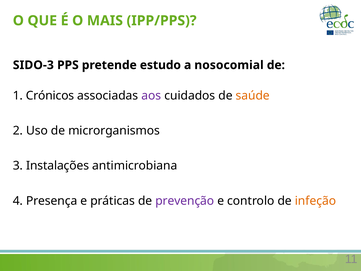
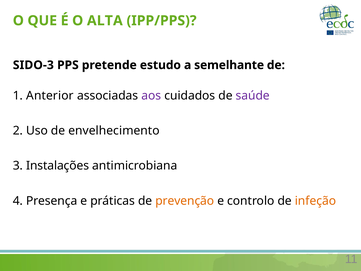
MAIS: MAIS -> ALTA (105, 21)
nosocomial: nosocomial -> semelhante (229, 65)
Crónicos: Crónicos -> Anterior (50, 96)
saúde colour: orange -> purple (253, 96)
microrganismos: microrganismos -> envelhecimento (114, 131)
prevenção colour: purple -> orange (185, 201)
